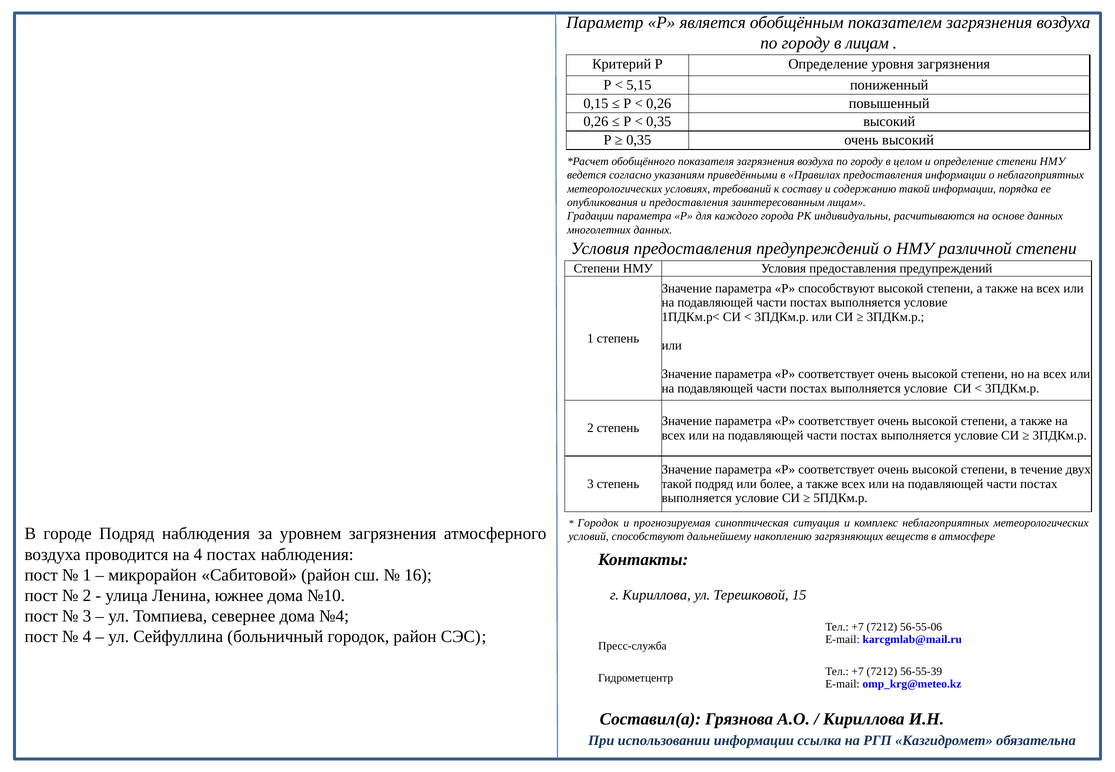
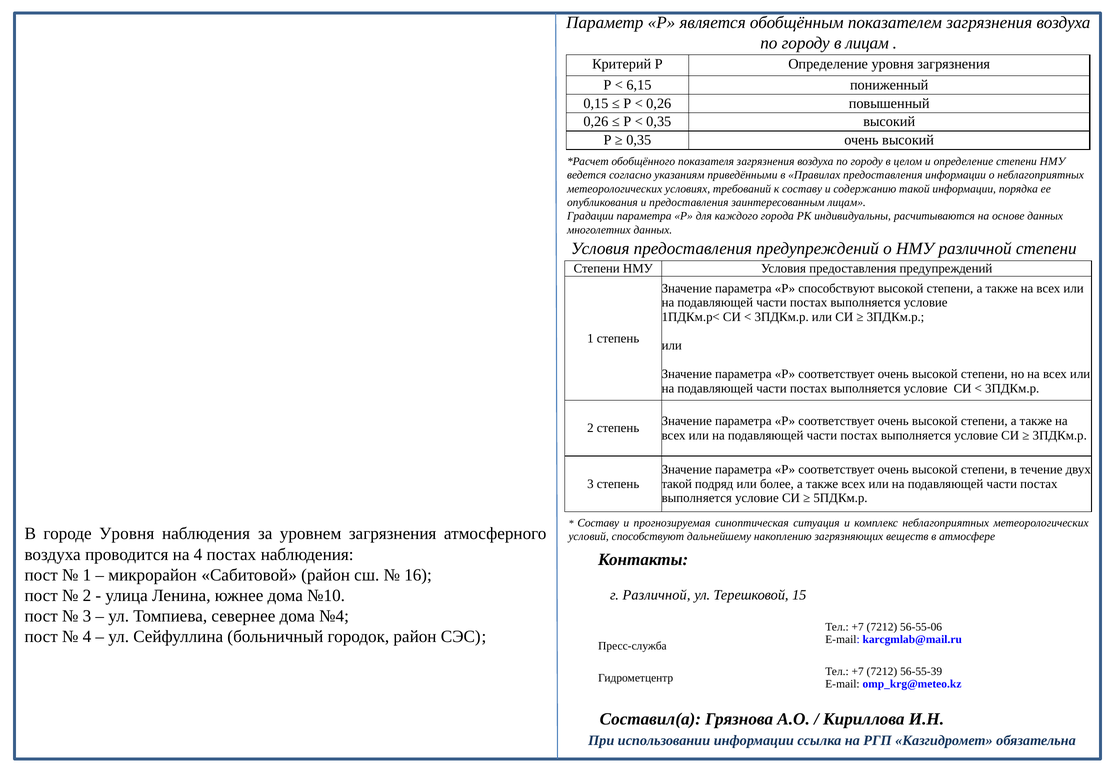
5,15: 5,15 -> 6,15 (639, 85)
Городок: Городок -> Составу (598, 523)
городе Подряд: Подряд -> Уровня (127, 534)
г Кириллова: Кириллова -> Различной (657, 595)
